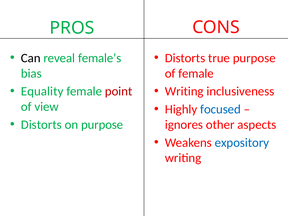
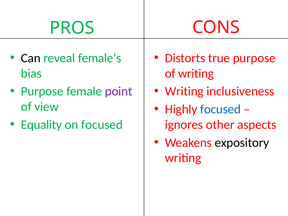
of female: female -> writing (196, 73)
Equality: Equality -> Purpose (42, 91)
point colour: red -> purple (119, 91)
Distorts: Distorts -> Equality (41, 125)
on purpose: purpose -> focused (102, 125)
expository colour: blue -> black (242, 143)
